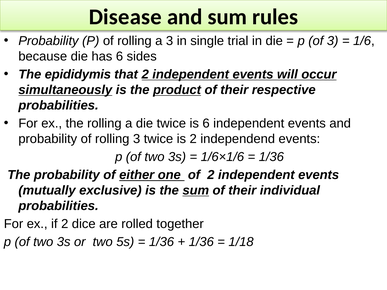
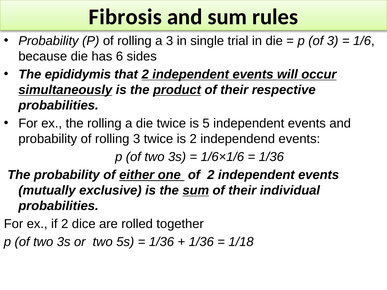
Disease: Disease -> Fibrosis (125, 17)
is 6: 6 -> 5 (206, 123)
